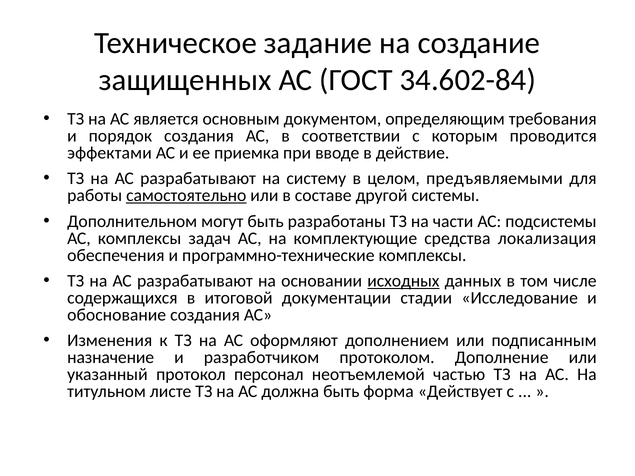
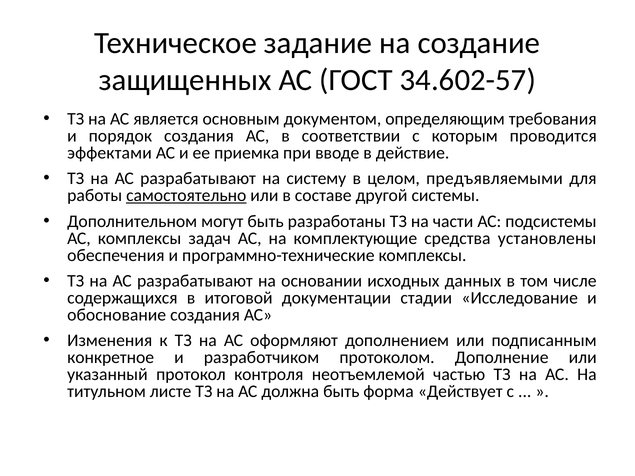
34.602-84: 34.602-84 -> 34.602-57 (468, 80)
локализация: локализация -> установлены (547, 238)
исходных underline: present -> none (403, 281)
назначение: назначение -> конкретное (111, 358)
персонал: персонал -> контроля (269, 375)
